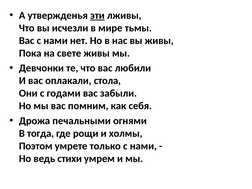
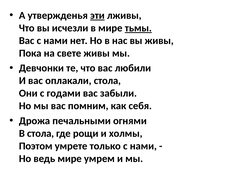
тьмы underline: none -> present (138, 28)
В тогда: тогда -> стола (40, 133)
ведь стихи: стихи -> мире (70, 159)
